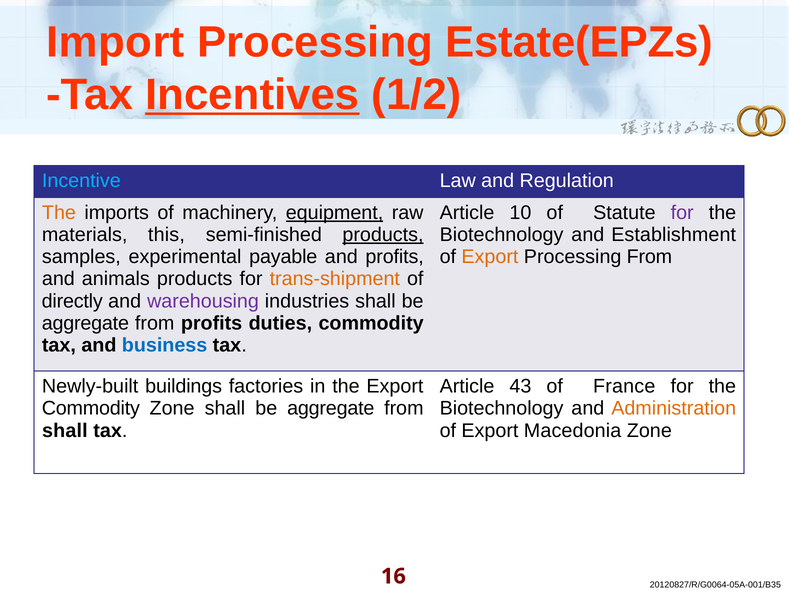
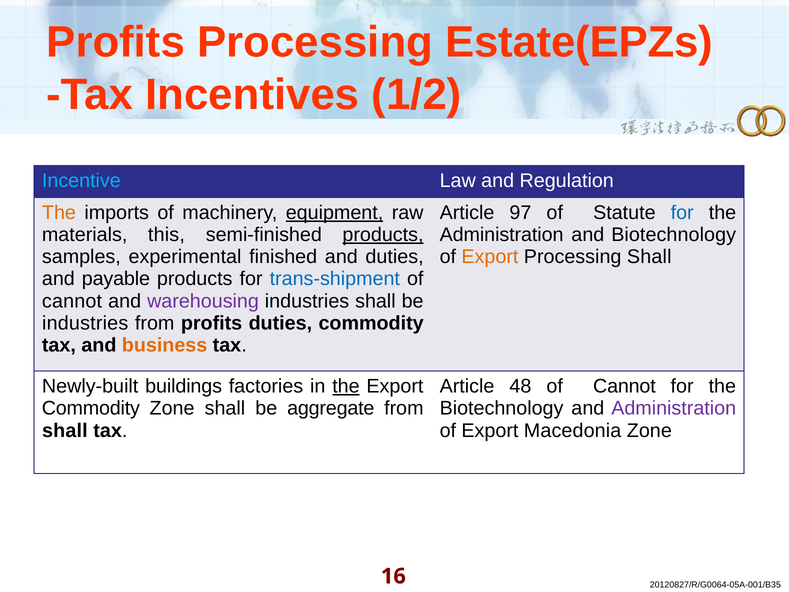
Import: Import -> Profits (116, 42)
Incentives underline: present -> none (252, 95)
10: 10 -> 97 (520, 213)
for colour: purple -> blue (682, 213)
Biotechnology: Biotechnology -> Administration (502, 235)
and Establishment: Establishment -> Biotechnology (674, 235)
payable: payable -> finished (283, 257)
and profits: profits -> duties (395, 257)
Processing From: From -> Shall (649, 257)
animals: animals -> payable (116, 279)
trans-shipment colour: orange -> blue (335, 279)
directly: directly -> cannot (72, 301)
aggregate: aggregate -> industries (85, 323)
business colour: blue -> orange (165, 345)
the underline: none -> present (346, 386)
43: 43 -> 48 (520, 386)
France: France -> Cannot (624, 386)
Administration colour: orange -> purple (674, 408)
